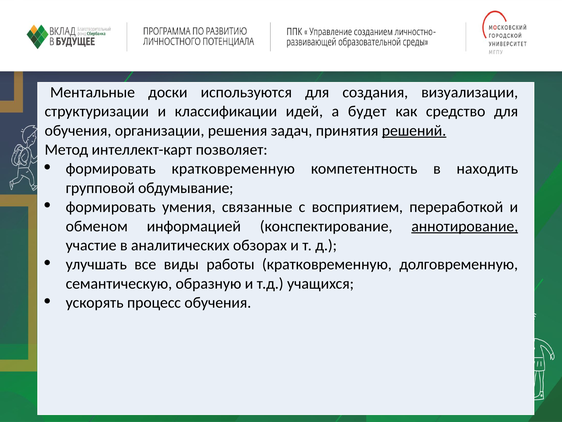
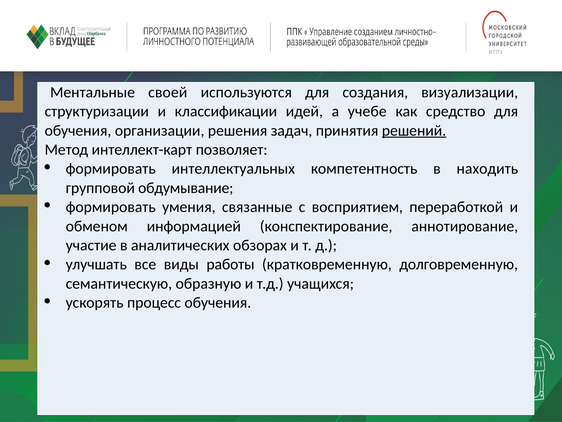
доски: доски -> своей (168, 92)
будет: будет -> учебе (367, 111)
формировать кратковременную: кратковременную -> интеллектуальных (233, 169)
аннотирование underline: present -> none (465, 226)
